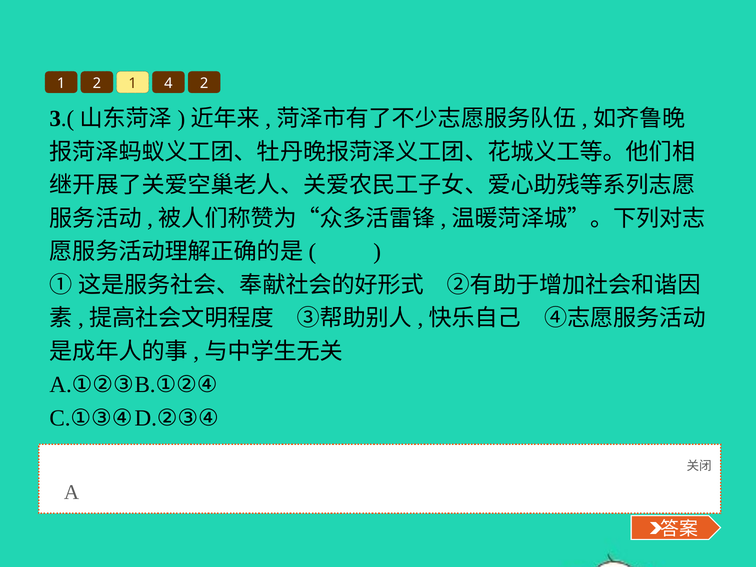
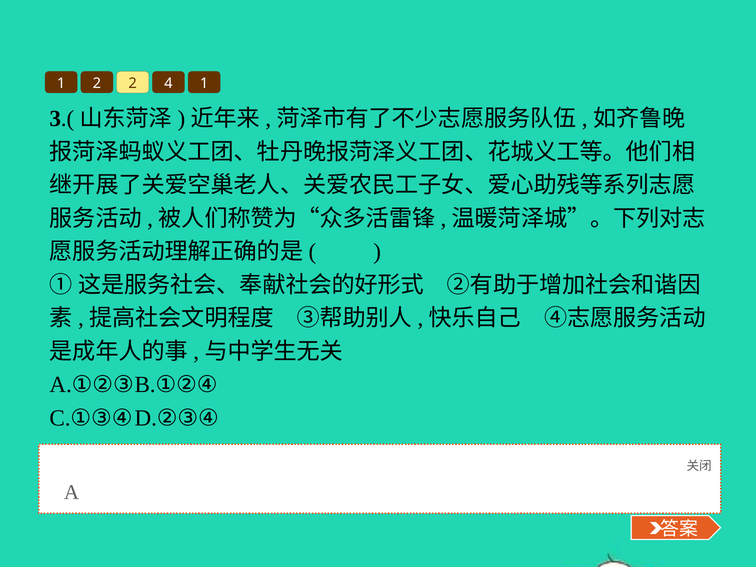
2 1: 1 -> 2 (133, 83)
4 2: 2 -> 1 (204, 83)
